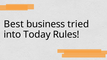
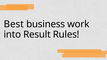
tried: tried -> work (78, 24)
Today: Today -> Result (37, 35)
